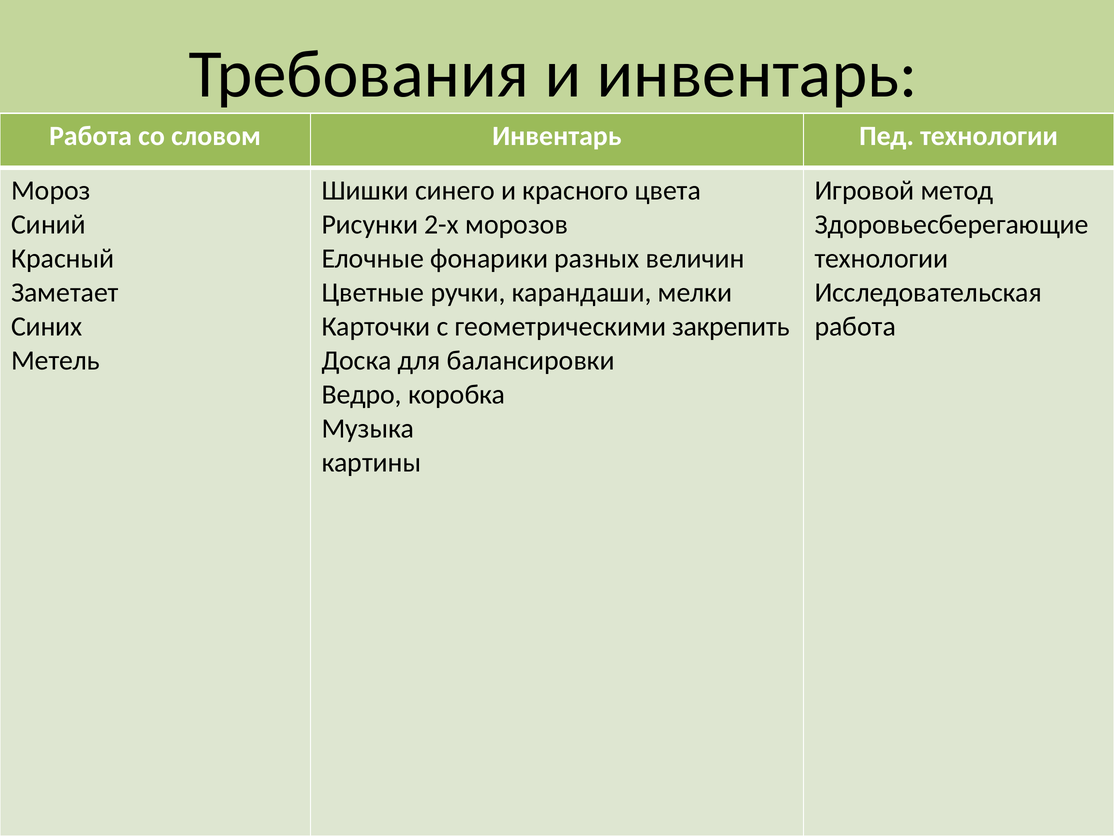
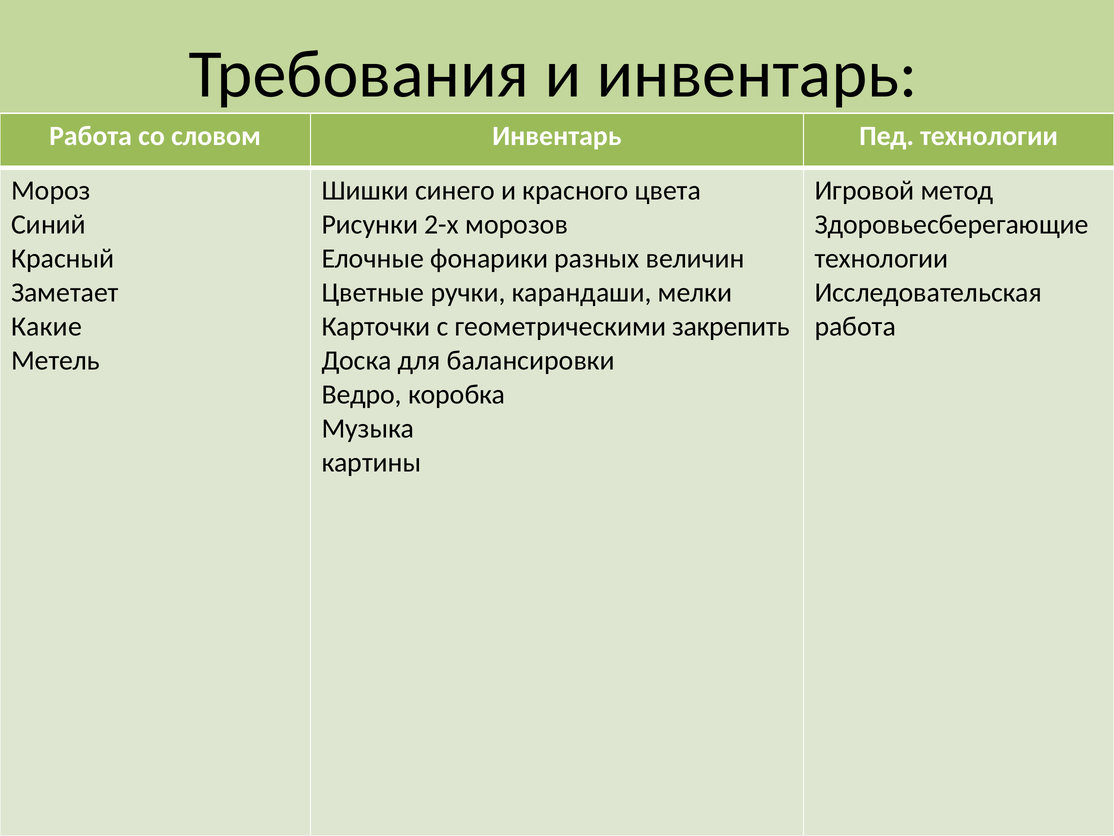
Синих: Синих -> Какие (47, 327)
